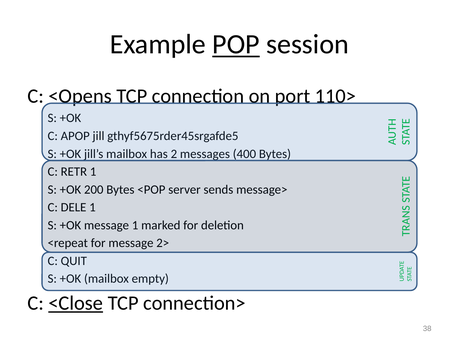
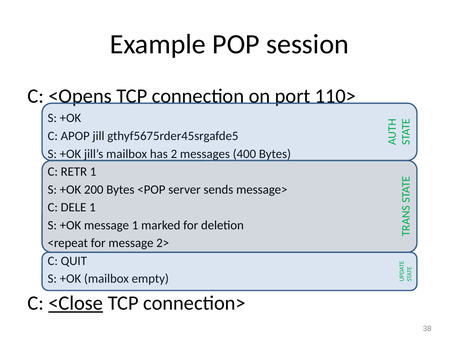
POP underline: present -> none (236, 44)
